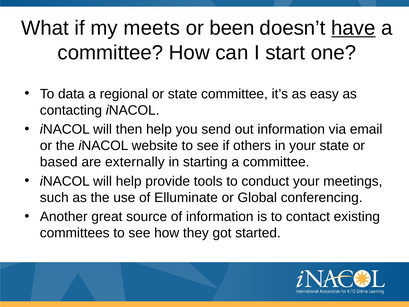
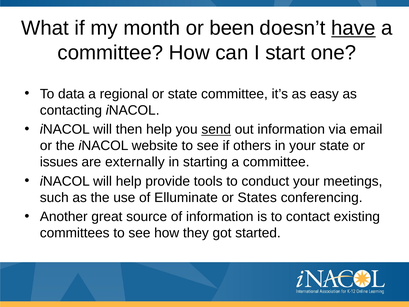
meets: meets -> month (152, 28)
send underline: none -> present (216, 129)
based: based -> issues (59, 162)
Global: Global -> States (257, 197)
